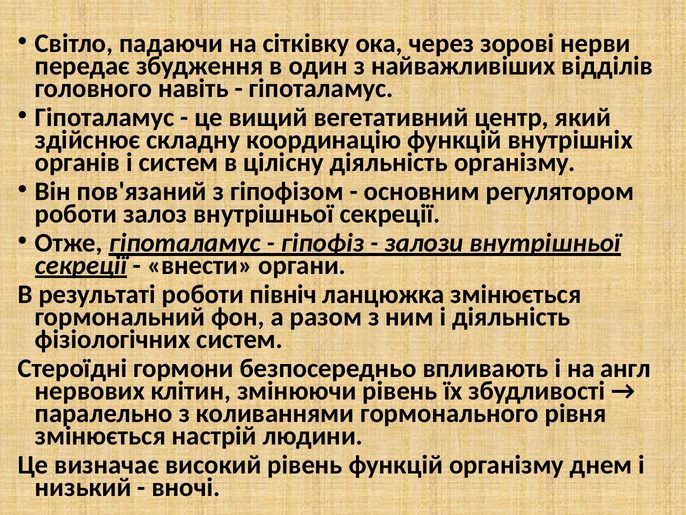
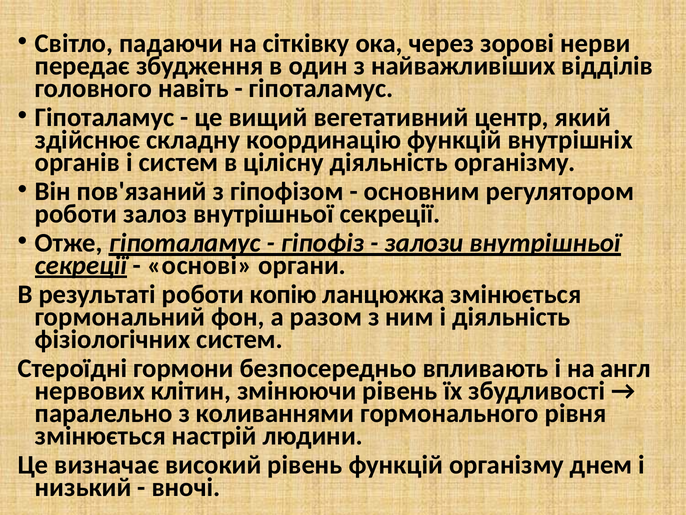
внести: внести -> основі (200, 265)
північ: північ -> копію (283, 294)
